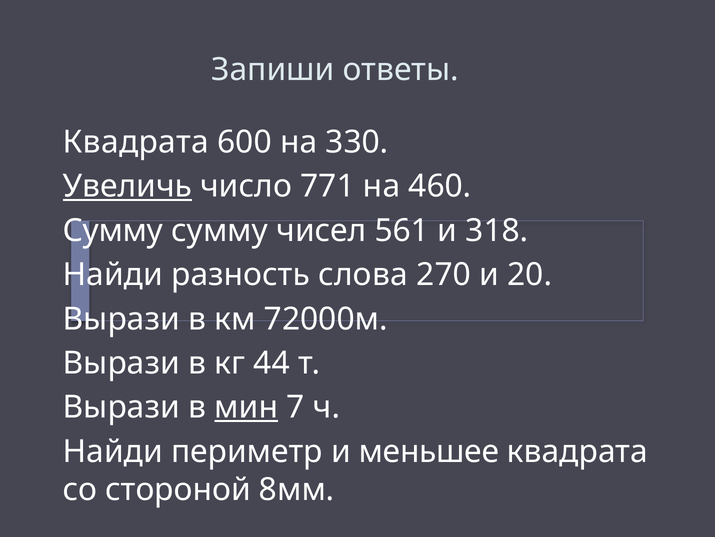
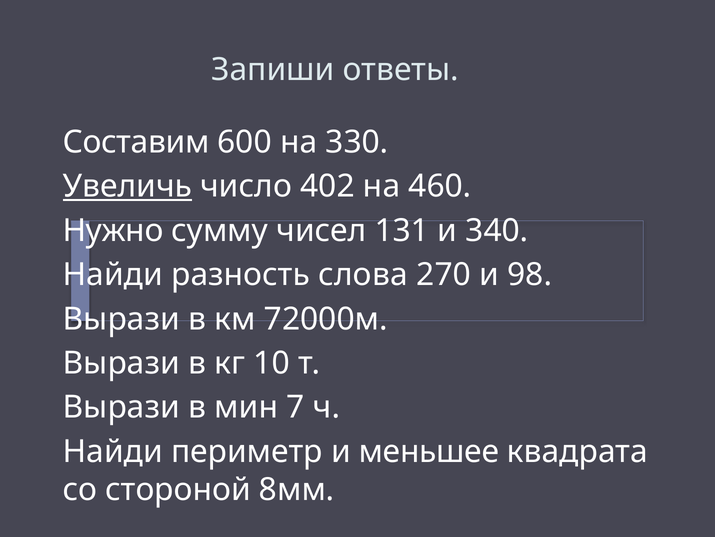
Квадрата: Квадрата -> Составим (136, 142)
771: 771 -> 402 (327, 186)
Сумму: Сумму -> Нужно (113, 230)
561: 561 -> 131 (402, 230)
318: 318 -> 340 (497, 230)
20: 20 -> 98 (530, 274)
44: 44 -> 10 (272, 363)
мин underline: present -> none (246, 407)
